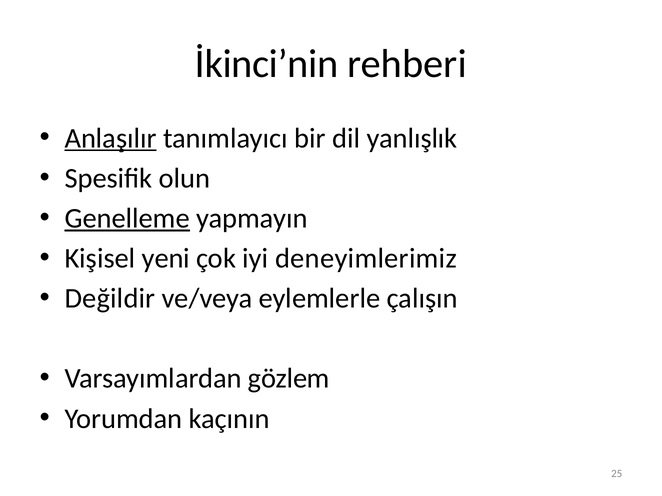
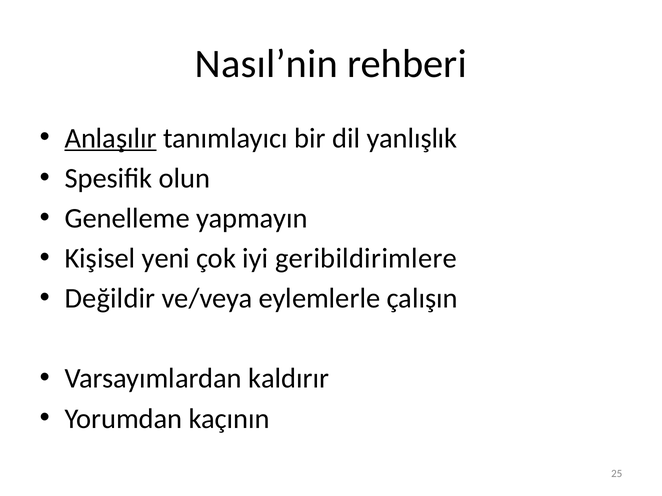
İkinci’nin: İkinci’nin -> Nasıl’nin (266, 64)
Genelleme underline: present -> none (127, 218)
deneyimlerimiz: deneyimlerimiz -> geribildirimlere (366, 259)
gözlem: gözlem -> kaldırır (289, 379)
